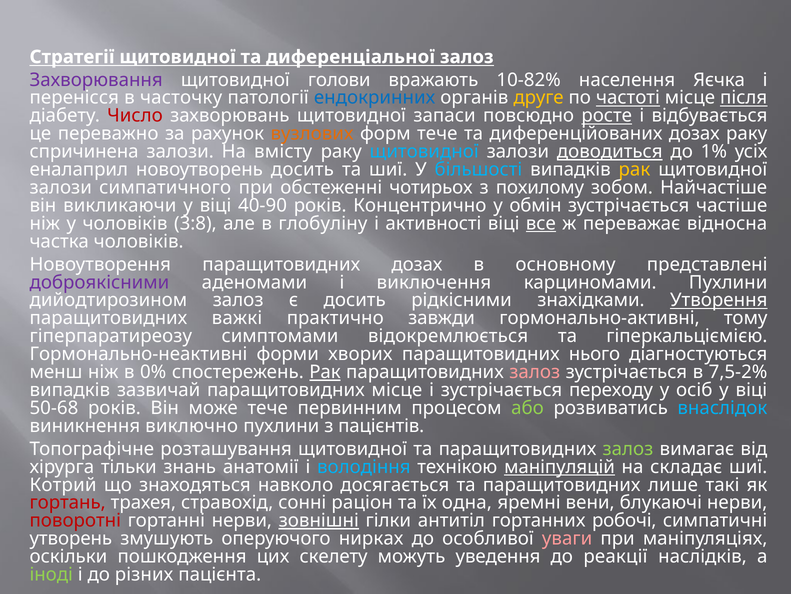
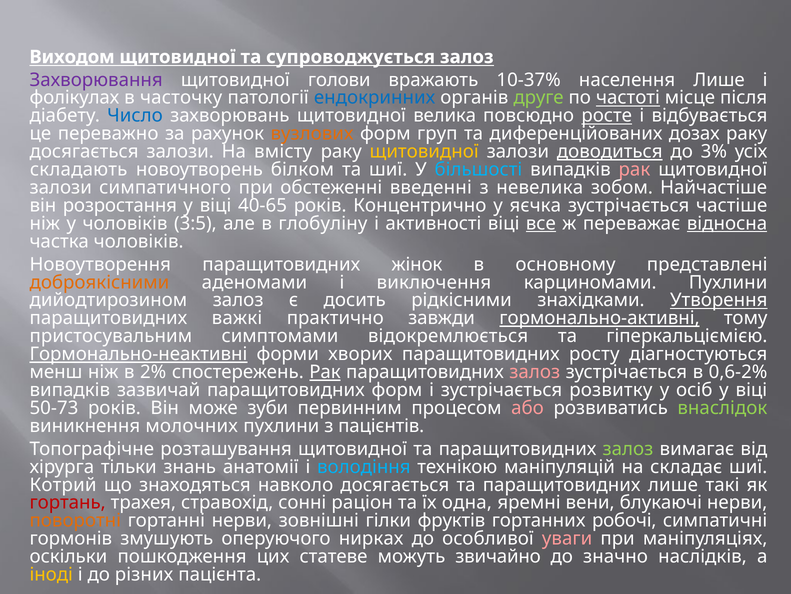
Стратегії: Стратегії -> Виходом (72, 57)
диференціальної: диференціальної -> супроводжується (351, 57)
10-82%: 10-82% -> 10-37% (529, 80)
населення Яєчка: Яєчка -> Лише (719, 80)
перенісся: перенісся -> фолікулах (74, 98)
друге colour: yellow -> light green (539, 98)
після underline: present -> none (744, 98)
Число colour: red -> blue (135, 116)
запаси: запаси -> велика (445, 116)
форм тече: тече -> груп (437, 134)
спричинена: спричинена -> досягається (84, 152)
щитовидної colour: light blue -> yellow (424, 152)
1%: 1% -> 3% (714, 152)
еналаприл: еналаприл -> складають (79, 169)
новоутворень досить: досить -> білком (302, 169)
рак colour: yellow -> pink (634, 169)
чотирьох: чотирьох -> введенні (431, 187)
похилому: похилому -> невелика (540, 187)
викликаючи: викликаючи -> розростання (120, 205)
40-90: 40-90 -> 40-65 (263, 205)
обмін: обмін -> яєчка (535, 205)
3:8: 3:8 -> 3:5 (195, 223)
відносна underline: none -> present (727, 223)
паращитовидних дозах: дозах -> жінок (417, 264)
доброякісними colour: purple -> orange (99, 282)
гормонально-активні underline: none -> present (599, 318)
гіперпаратиреозу: гіперпаратиреозу -> пристосувальним (111, 336)
Гормонально-неактивні underline: none -> present (138, 354)
нього: нього -> росту (594, 354)
0%: 0% -> 2% (153, 372)
7,5-2%: 7,5-2% -> 0,6-2% (738, 372)
паращитовидних місце: місце -> форм (397, 390)
переходу: переходу -> розвитку (611, 390)
50-68: 50-68 -> 50-73 (54, 408)
може тече: тече -> зуби (268, 408)
або colour: light green -> pink (528, 408)
внаслідок colour: light blue -> light green (722, 408)
виключно: виключно -> молочних (192, 425)
маніпуляцій underline: present -> none (560, 466)
поворотні colour: red -> orange (75, 520)
зовнішні underline: present -> none (319, 520)
антитіл: антитіл -> фруктів (451, 520)
утворень: утворень -> гормонів (71, 538)
скелету: скелету -> статеве (334, 556)
уведення: уведення -> звичайно (498, 556)
реакції: реакції -> значно (616, 556)
іноді colour: light green -> yellow (51, 574)
